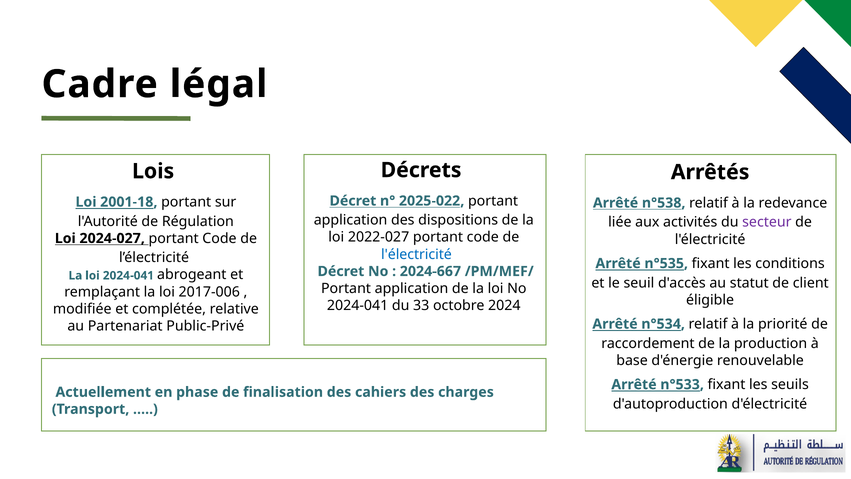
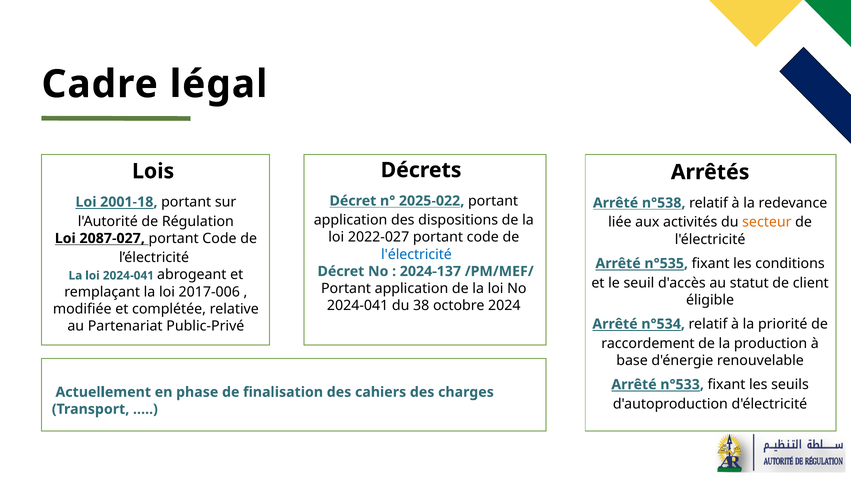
secteur colour: purple -> orange (767, 222)
2024-027: 2024-027 -> 2087-027 (112, 238)
2024-667: 2024-667 -> 2024-137 (430, 271)
33: 33 -> 38 (421, 305)
